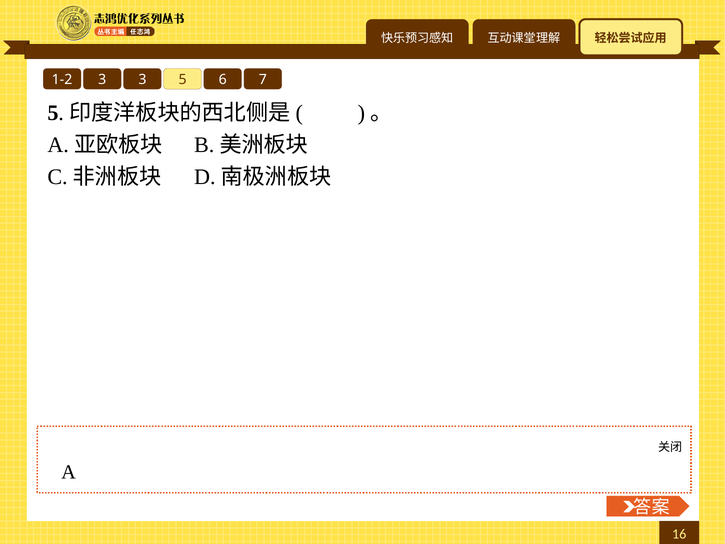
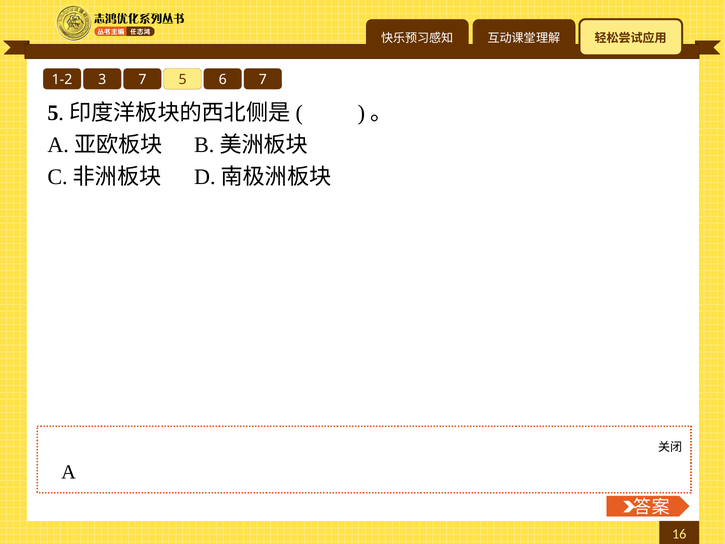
3 3: 3 -> 7 (142, 80)
